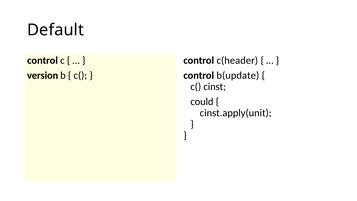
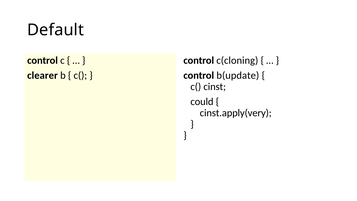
c(header: c(header -> c(cloning (237, 60)
version: version -> clearer (42, 75)
cinst.apply(unit: cinst.apply(unit -> cinst.apply(very (236, 113)
